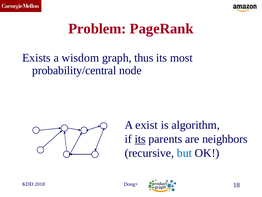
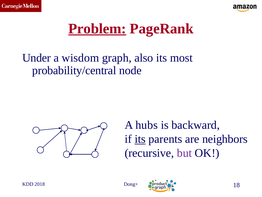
Problem underline: none -> present (97, 29)
Exists: Exists -> Under (37, 58)
thus: thus -> also (144, 58)
exist: exist -> hubs (147, 125)
algorithm: algorithm -> backward (196, 125)
but colour: blue -> purple (184, 153)
